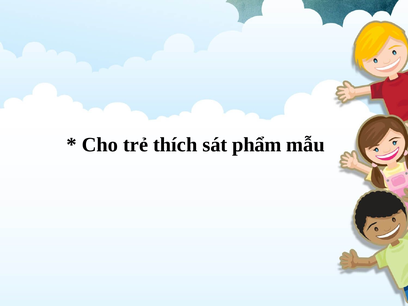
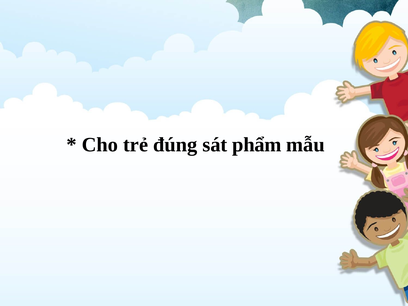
thích: thích -> đúng (175, 145)
